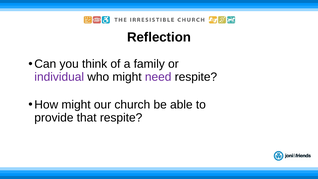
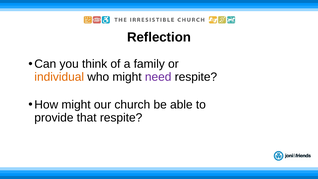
individual colour: purple -> orange (59, 77)
